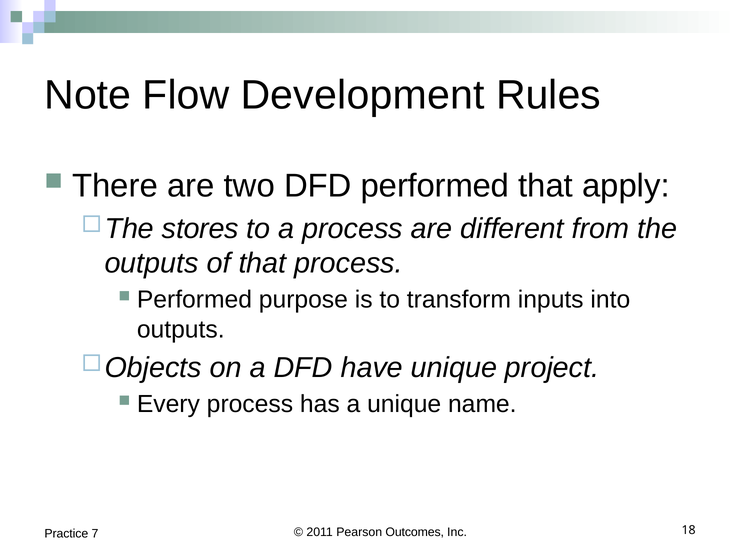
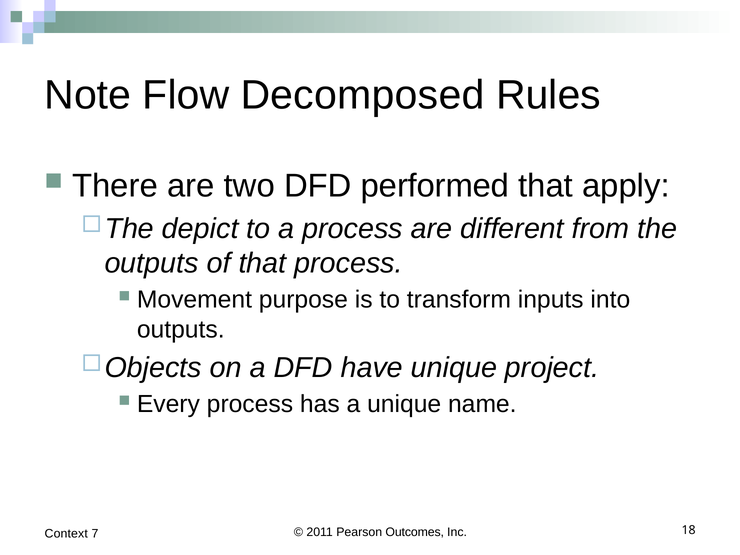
Development: Development -> Decomposed (362, 95)
stores: stores -> depict (200, 229)
Performed: Performed -> Movement (194, 300)
Practice: Practice -> Context (66, 534)
